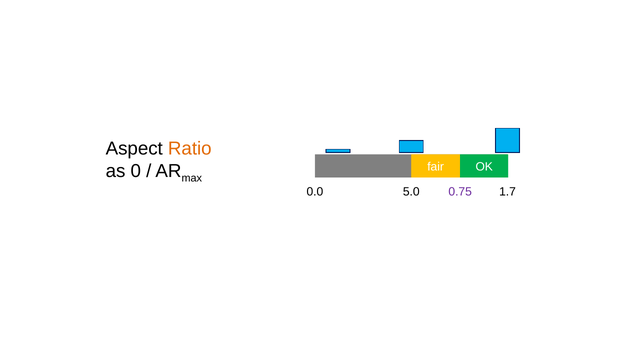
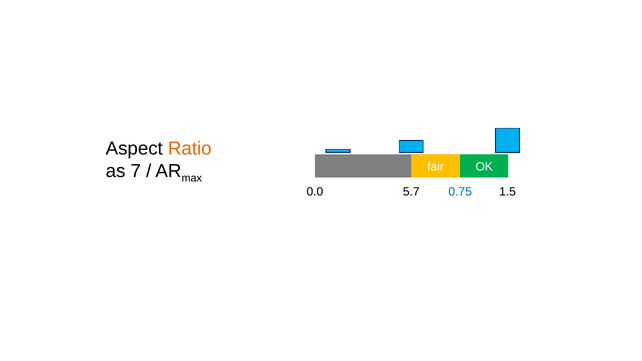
0: 0 -> 7 (136, 171)
5.0: 5.0 -> 5.7 (411, 192)
0.75 colour: purple -> blue (460, 192)
1.7: 1.7 -> 1.5 (508, 192)
